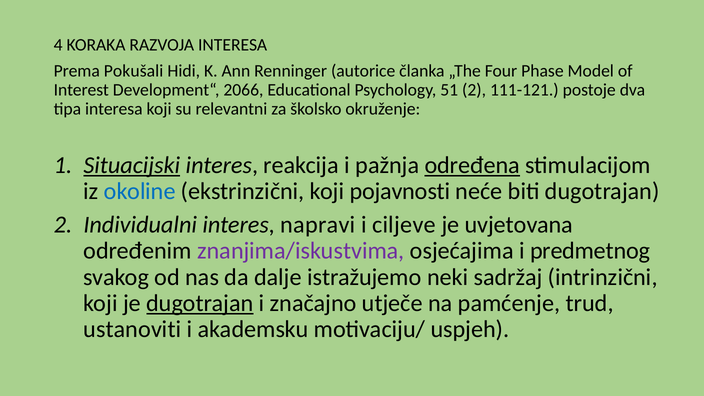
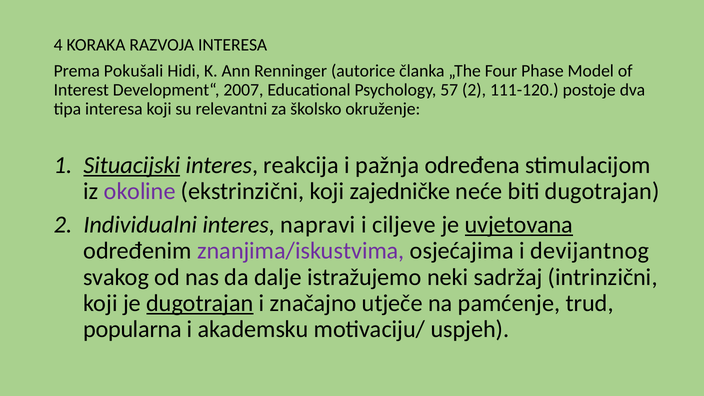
2066: 2066 -> 2007 (243, 90)
51: 51 -> 57 (449, 90)
111-121: 111-121 -> 111-120 (524, 90)
određena underline: present -> none (472, 165)
okoline colour: blue -> purple (140, 191)
pojavnosti: pojavnosti -> zajedničke (400, 191)
uvjetovana underline: none -> present (519, 225)
predmetnog: predmetnog -> devijantnog (590, 251)
ustanoviti: ustanoviti -> popularna (132, 329)
